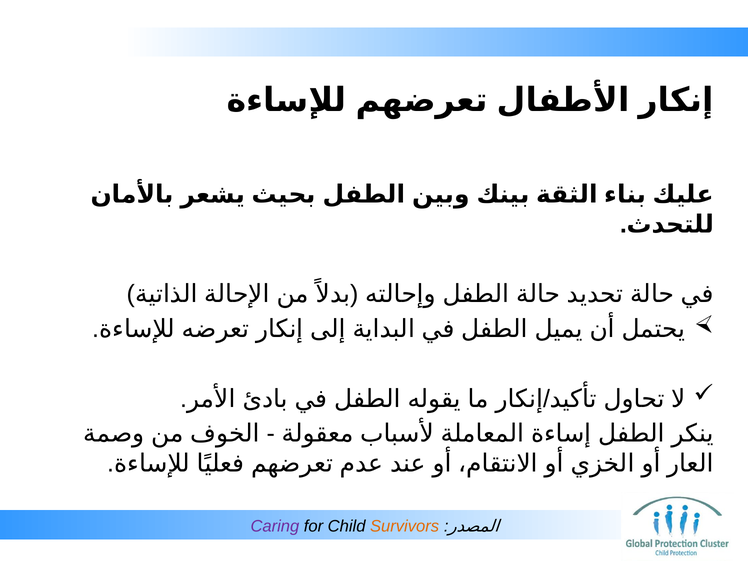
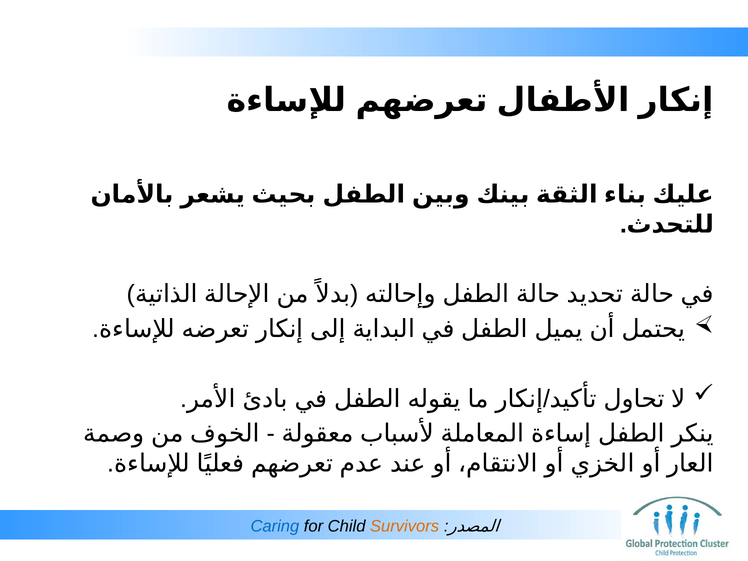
Caring colour: purple -> blue (275, 526)
